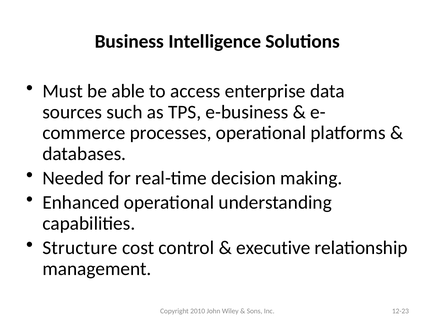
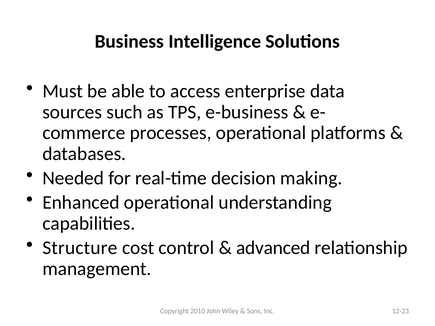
executive: executive -> advanced (273, 248)
